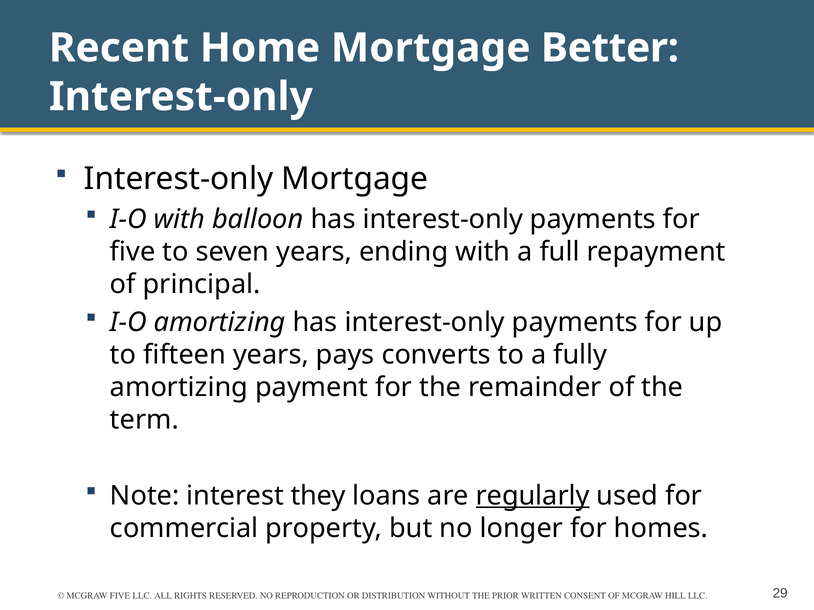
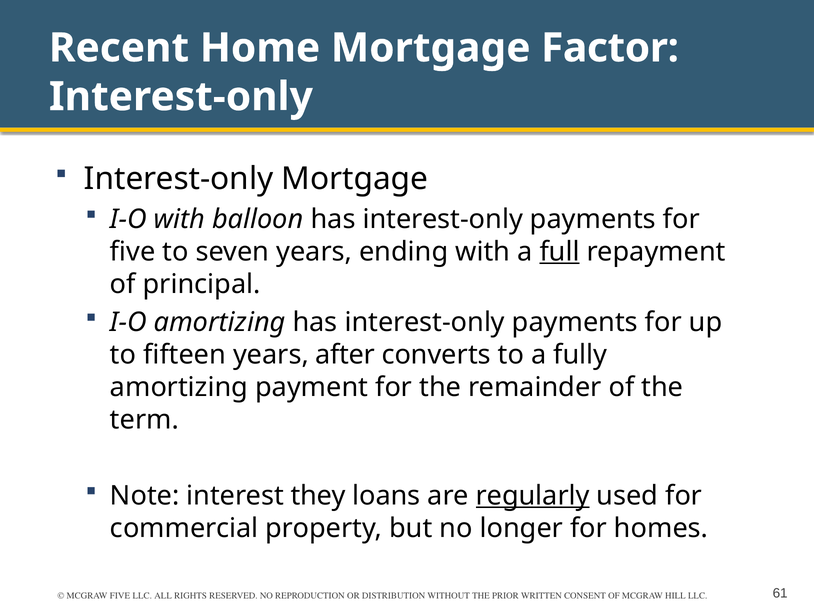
Better: Better -> Factor (610, 48)
full underline: none -> present (560, 252)
pays: pays -> after (345, 355)
29: 29 -> 61 (780, 594)
